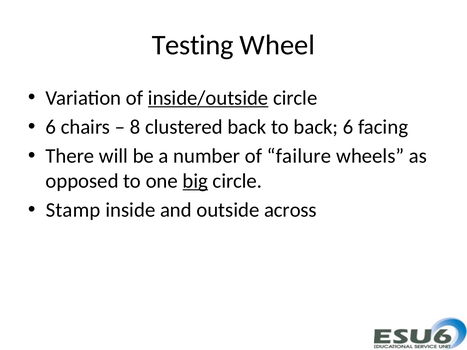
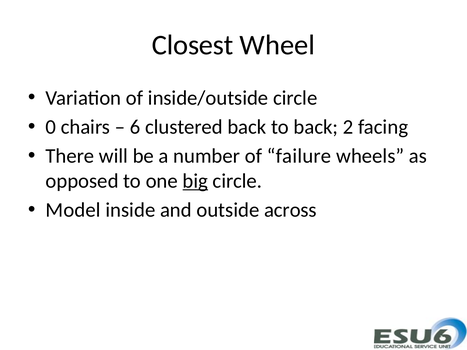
Testing: Testing -> Closest (193, 45)
inside/outside underline: present -> none (208, 98)
6: 6 -> 0 (51, 127)
8: 8 -> 6 (135, 127)
back 6: 6 -> 2 (348, 127)
Stamp: Stamp -> Model (73, 210)
